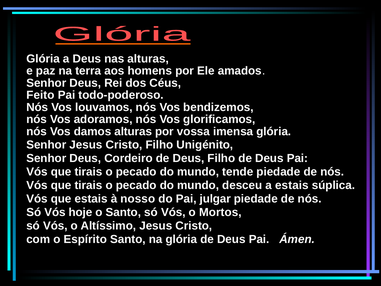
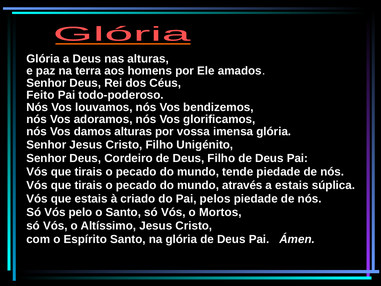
desceu: desceu -> através (242, 185)
nosso: nosso -> criado (138, 199)
julgar: julgar -> pelos (215, 199)
hoje: hoje -> pelo (81, 212)
